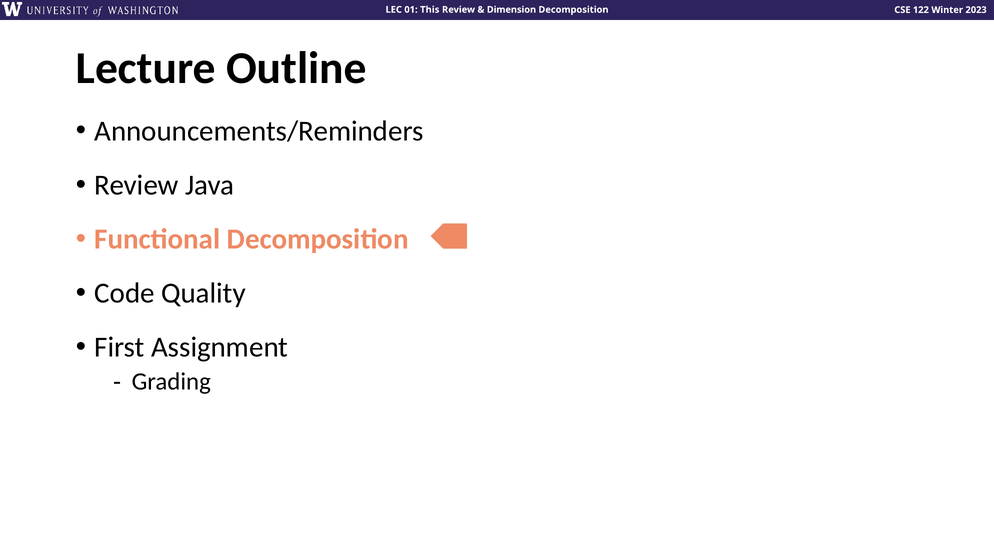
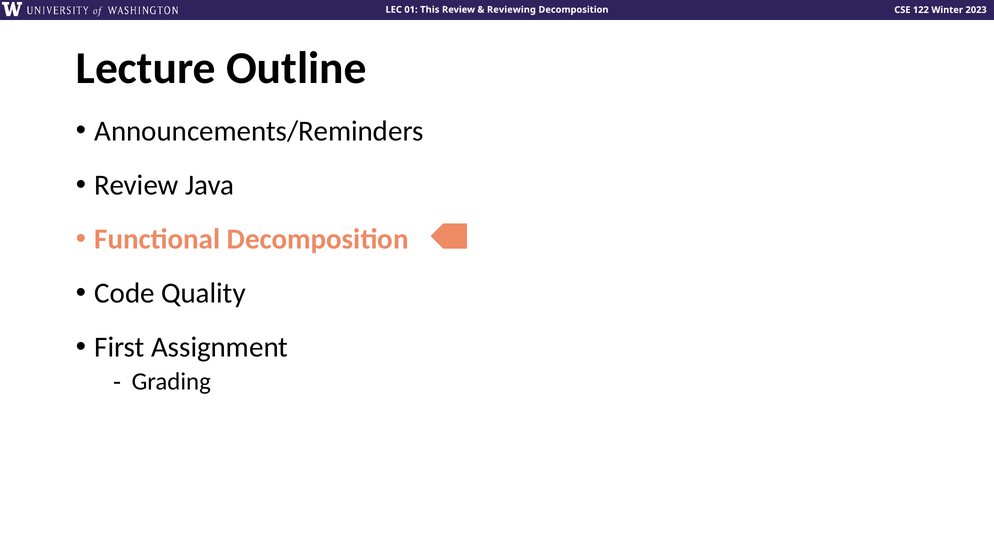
Dimension: Dimension -> Reviewing (511, 10)
